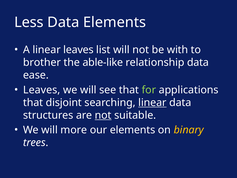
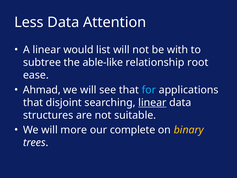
Data Elements: Elements -> Attention (115, 22)
linear leaves: leaves -> would (78, 50)
brother: brother -> subtree (42, 62)
relationship data: data -> root (198, 62)
Leaves: Leaves -> Ahmad (42, 90)
for colour: light green -> light blue (149, 90)
not underline: present -> none (103, 115)
our elements: elements -> complete (133, 130)
